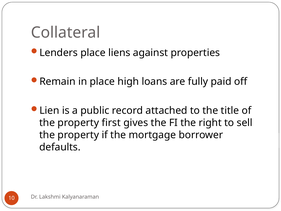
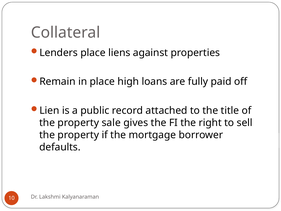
first: first -> sale (111, 123)
